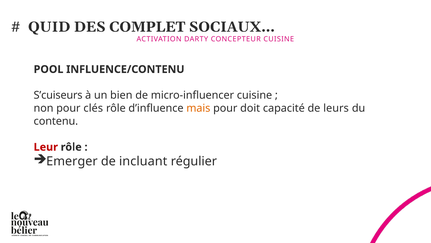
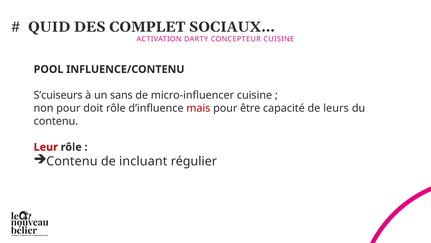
bien: bien -> sans (121, 95)
clés: clés -> doit (93, 108)
mais colour: orange -> red (198, 108)
doit: doit -> être (250, 108)
Emerger: Emerger -> Contenu (72, 161)
